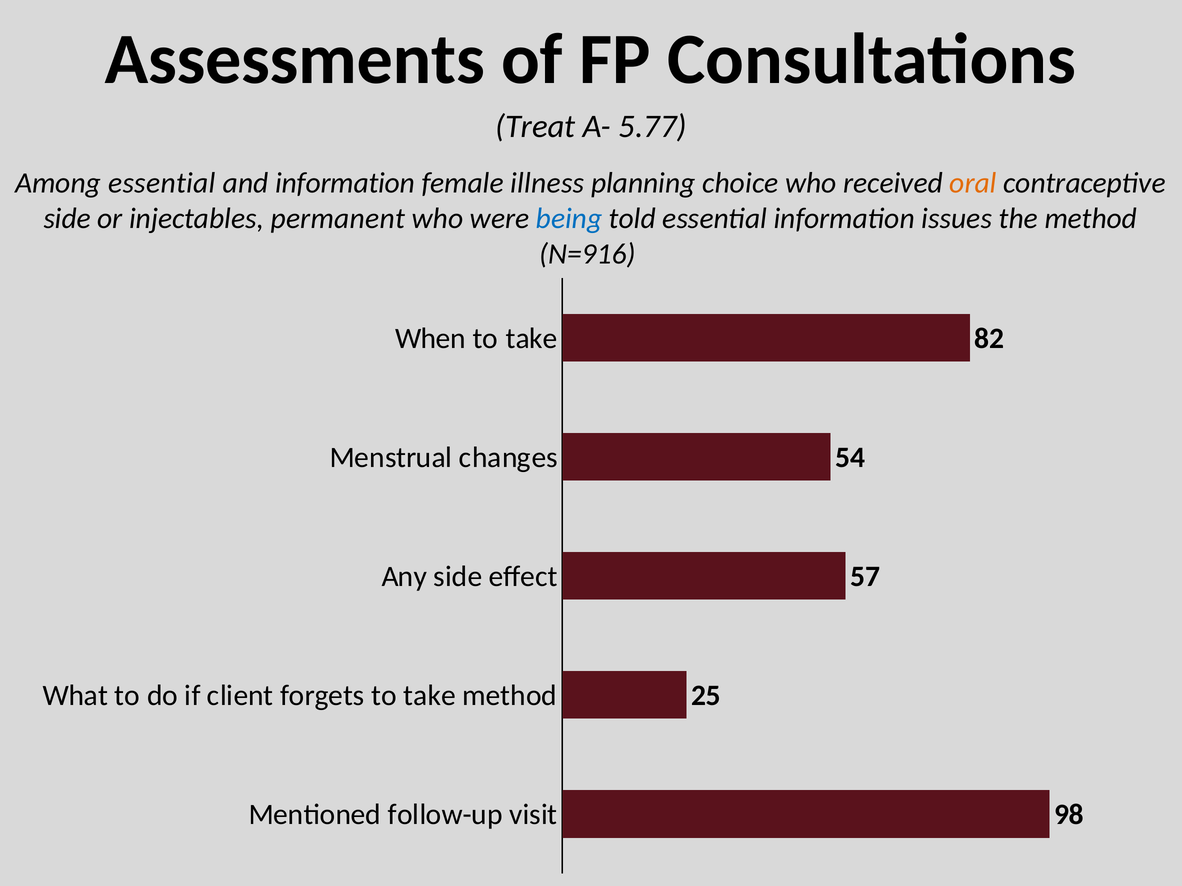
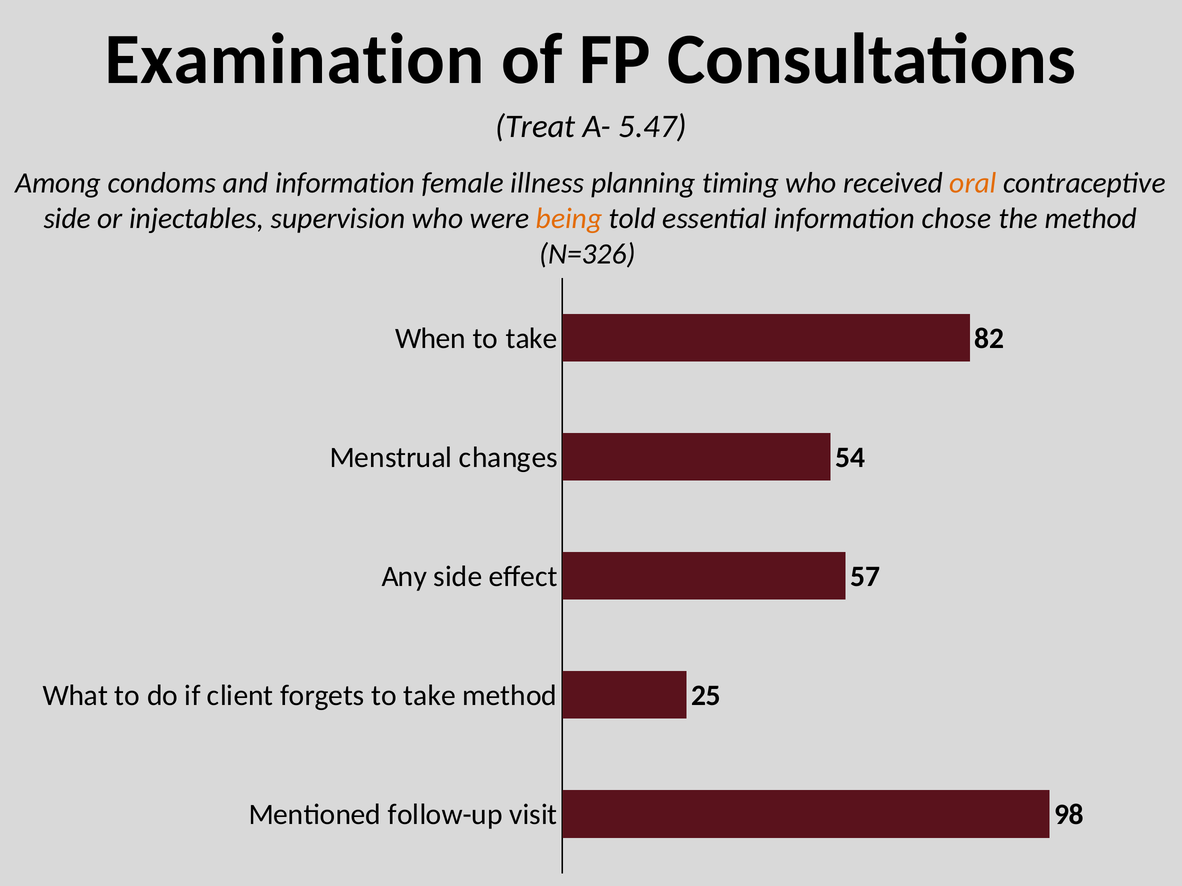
Assessments: Assessments -> Examination (294, 59)
5.77: 5.77 -> 5.47 (653, 126)
Among essential: essential -> condoms (162, 183)
choice: choice -> timing (740, 183)
permanent: permanent -> supervision (338, 219)
being colour: blue -> orange (569, 219)
issues: issues -> chose (957, 219)
N=916: N=916 -> N=326 (588, 254)
